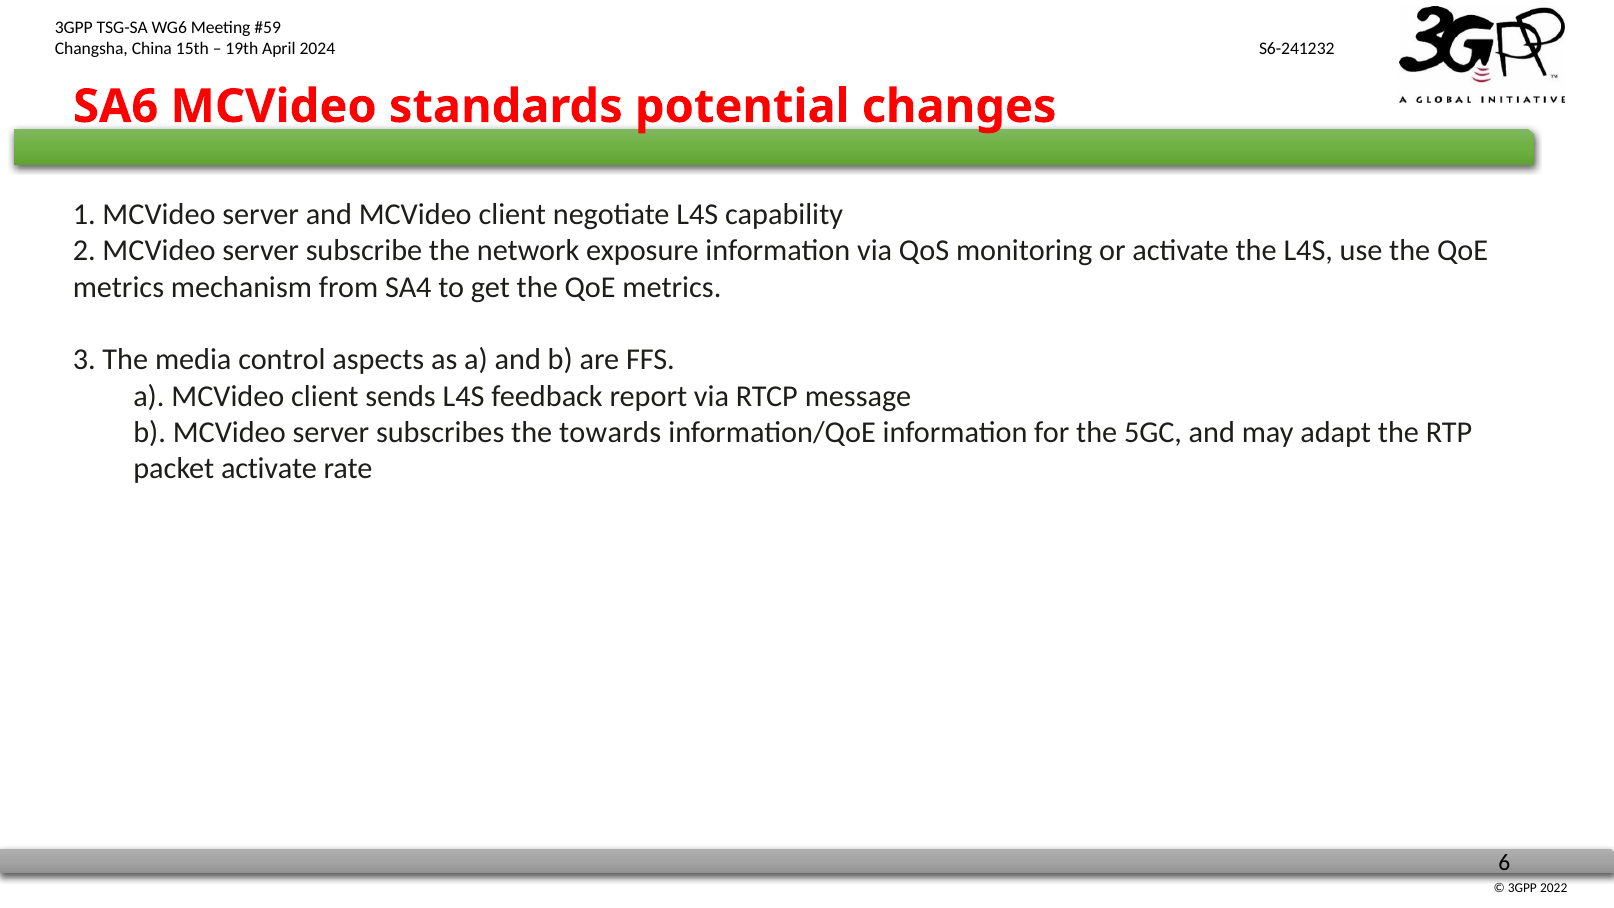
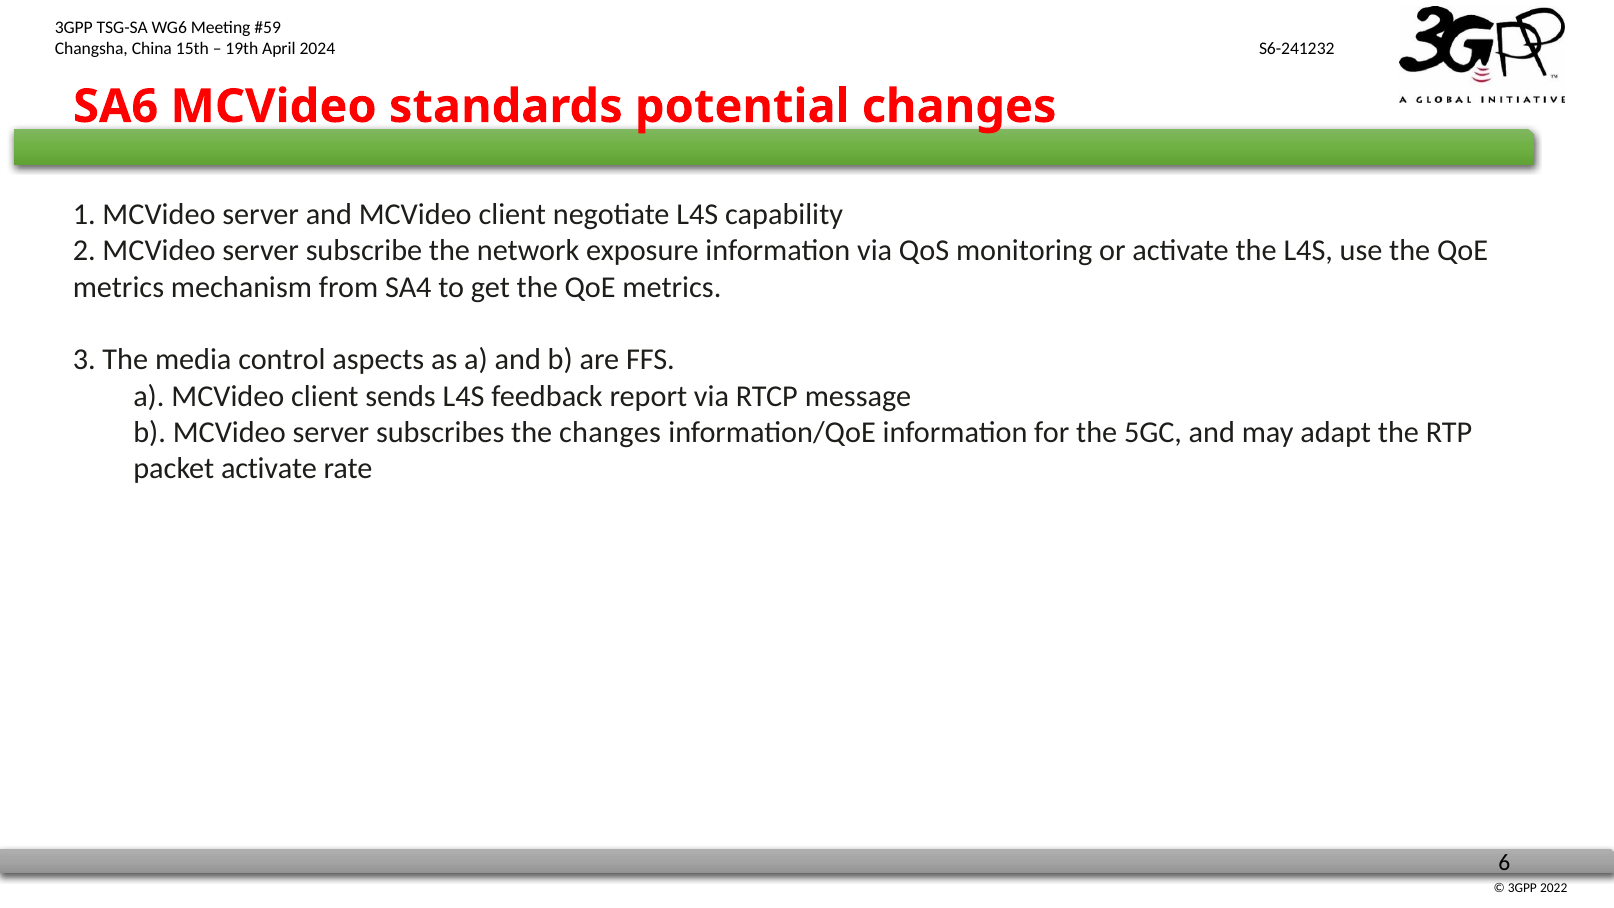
the towards: towards -> changes (610, 432)
